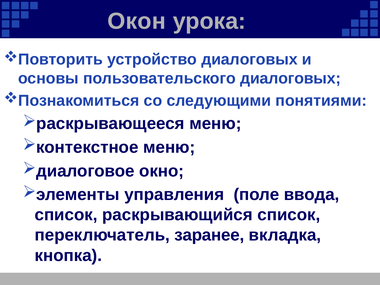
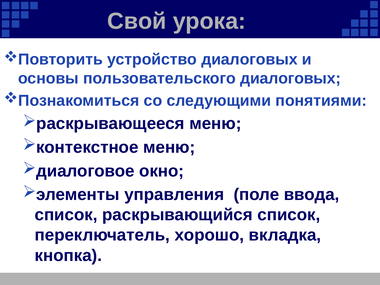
Окон: Окон -> Свой (137, 21)
заранее: заранее -> хорошо (209, 235)
